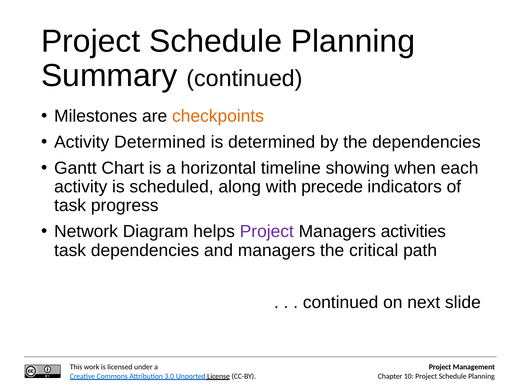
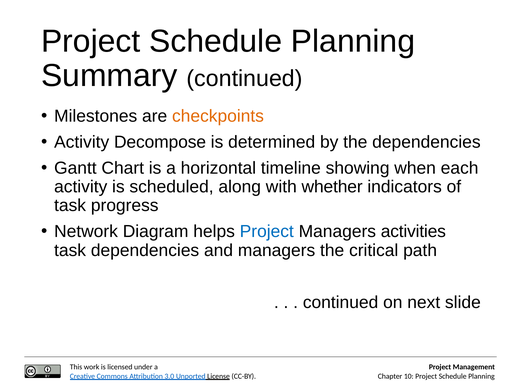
Activity Determined: Determined -> Decompose (160, 142)
precede: precede -> whether (332, 187)
Project colour: purple -> blue (267, 232)
